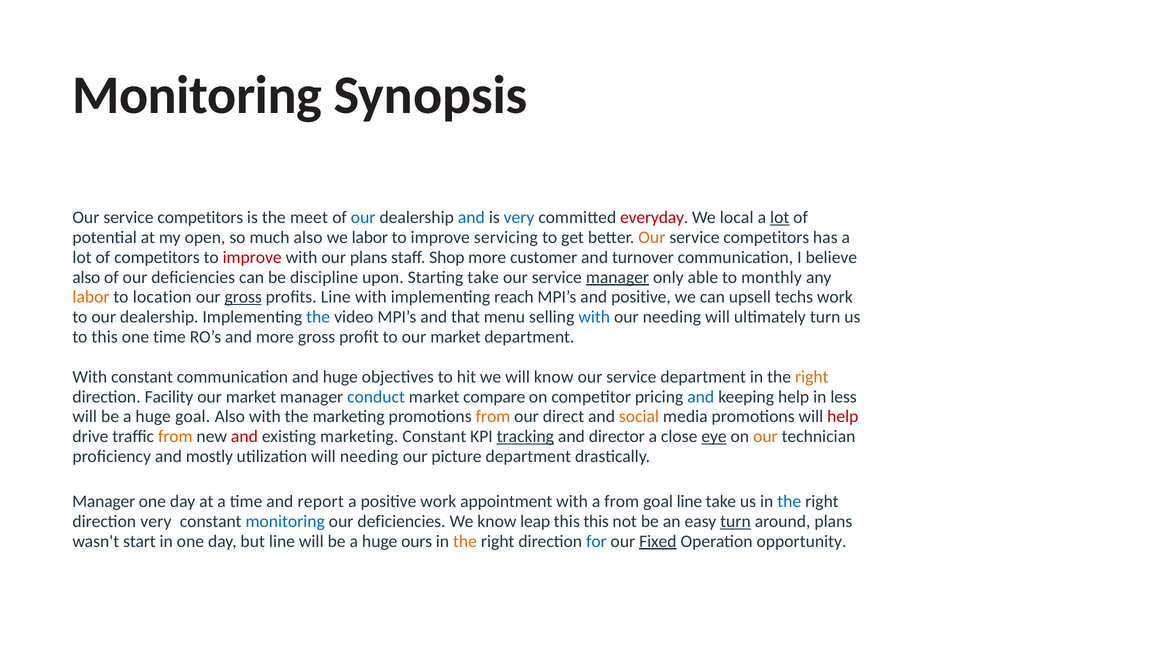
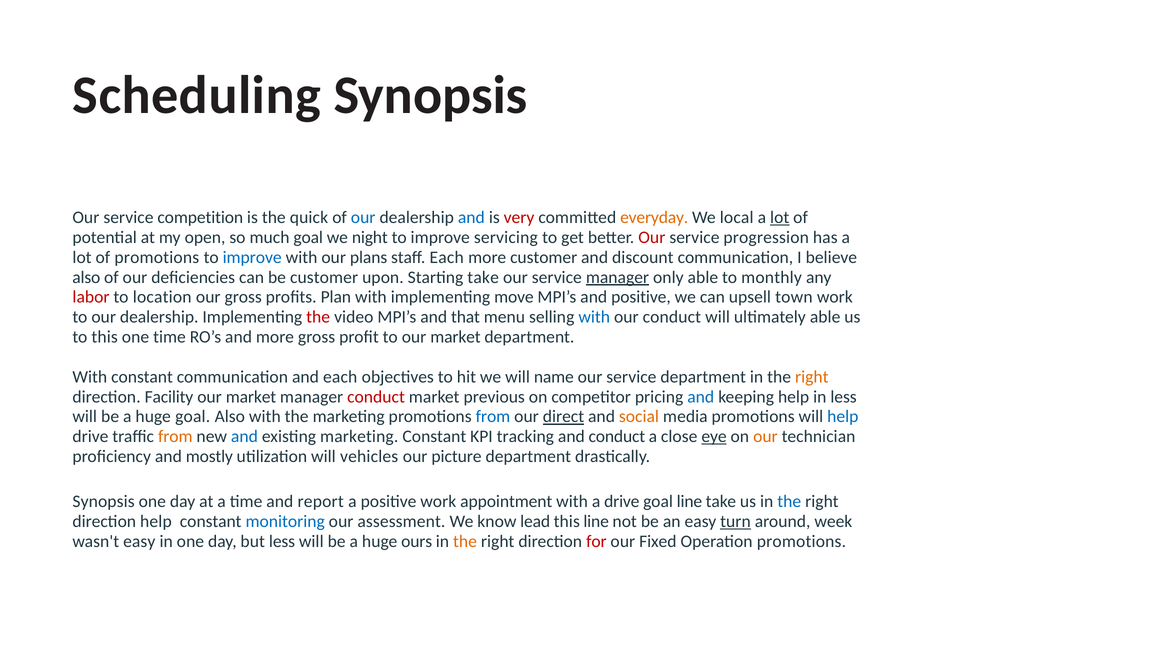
Monitoring: Monitoring -> Scheduling (197, 95)
competitors: competitors -> competition (200, 217)
meet: meet -> quick (309, 217)
very colour: blue -> red (519, 217)
everyday colour: red -> orange (654, 217)
much also: also -> goal (308, 237)
we labor: labor -> night (370, 237)
Our colour: orange -> red (652, 237)
competitors: competitors -> progression (766, 237)
of competitors: competitors -> promotions (157, 257)
improve colour: red -> blue (252, 257)
staff Shop: Shop -> Each (447, 257)
turnover: turnover -> discount (643, 257)
be discipline: discipline -> customer (324, 277)
labor colour: orange -> red (91, 297)
gross underline: present -> none (243, 297)
profits Line: Line -> Plan (336, 297)
reach: reach -> move (514, 297)
techs: techs -> town (794, 297)
the colour: blue -> red (318, 317)
our needing: needing -> conduct (672, 317)
ultimately turn: turn -> able (825, 317)
and huge: huge -> each (340, 377)
will know: know -> name (554, 377)
conduct colour: blue -> red (376, 397)
compare: compare -> previous (494, 397)
from colour: orange -> blue (493, 417)
direct underline: none -> present (563, 417)
help colour: red -> blue (843, 417)
and colour: red -> blue (244, 437)
tracking underline: present -> none (525, 437)
and director: director -> conduct (617, 437)
will needing: needing -> vehicles (369, 456)
Manager: Manager -> Synopsis (104, 501)
a from: from -> drive (622, 501)
direction very: very -> help (156, 521)
deficiencies: deficiencies -> assessment (401, 521)
leap: leap -> lead (535, 521)
this this: this -> line (596, 521)
around plans: plans -> week (833, 521)
wasn't start: start -> easy (139, 541)
but line: line -> less (282, 541)
for colour: blue -> red (596, 541)
Fixed underline: present -> none (658, 541)
Operation opportunity: opportunity -> promotions (801, 541)
